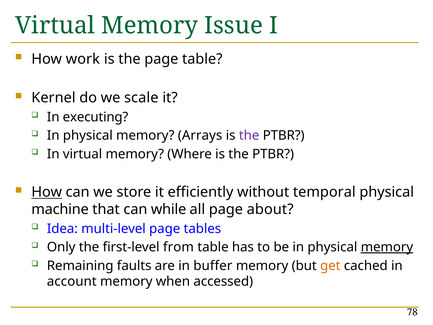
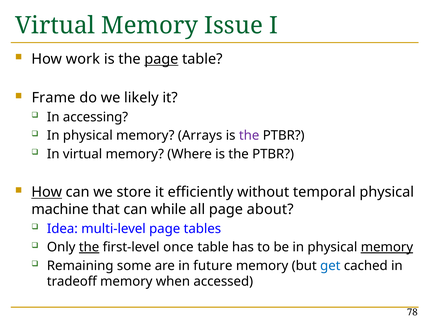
page underline: none -> present (161, 59)
Kernel: Kernel -> Frame (53, 98)
scale: scale -> likely (141, 98)
executing: executing -> accessing (95, 117)
the underline: none -> present (89, 247)
from: from -> once (178, 247)
faults: faults -> some (134, 266)
buffer: buffer -> future (213, 266)
get colour: orange -> blue (330, 266)
account: account -> tradeoff (72, 281)
